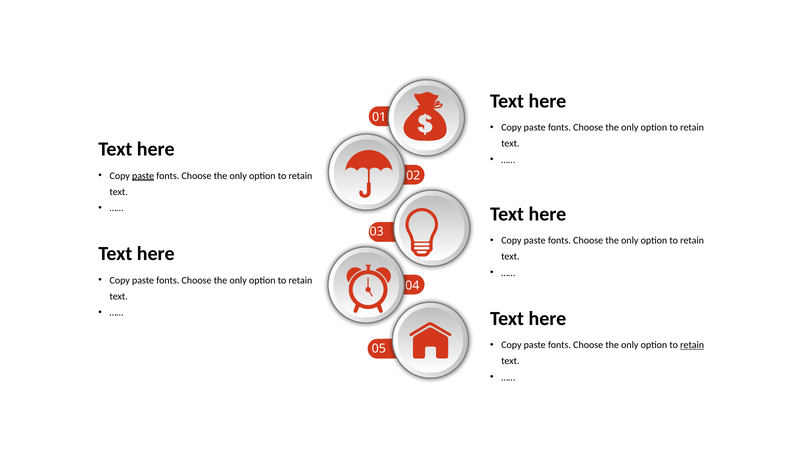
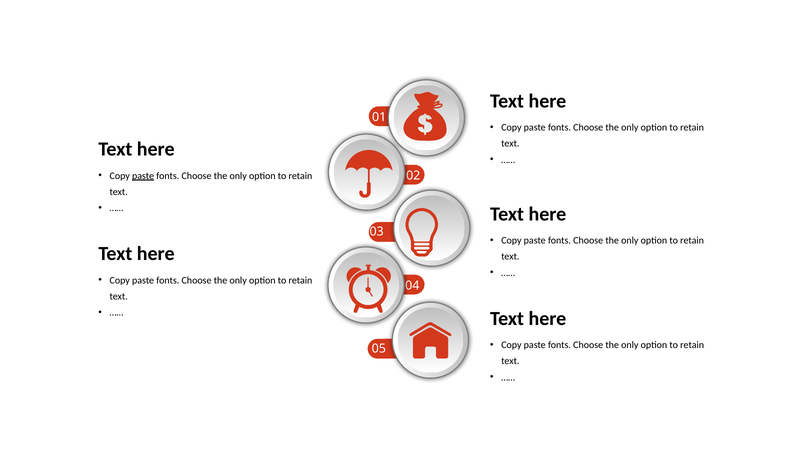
retain underline: present -> none (692, 345)
